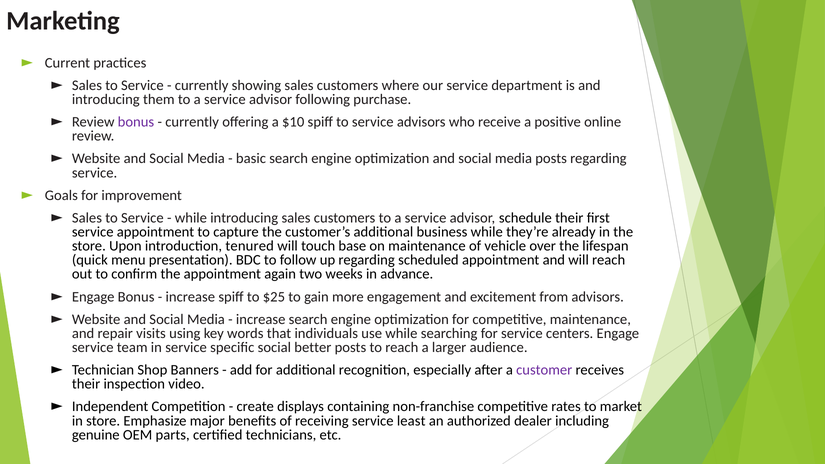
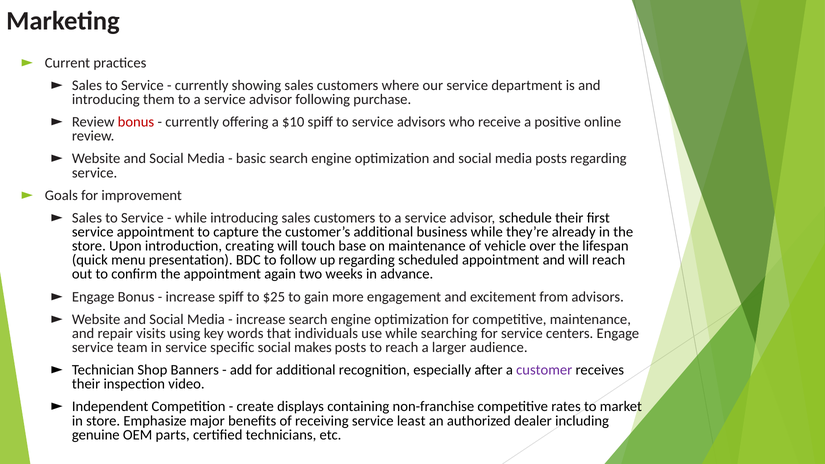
bonus colour: purple -> red (136, 122)
tenured: tenured -> creating (250, 246)
better: better -> makes (313, 347)
